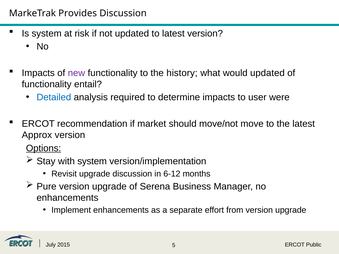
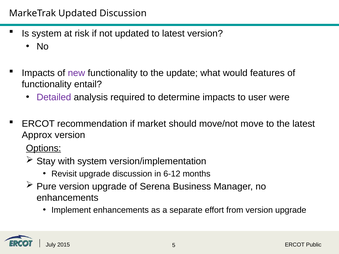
MarkeTrak Provides: Provides -> Updated (78, 13)
history: history -> update (182, 73)
would updated: updated -> features (267, 73)
Detailed colour: blue -> purple (54, 97)
